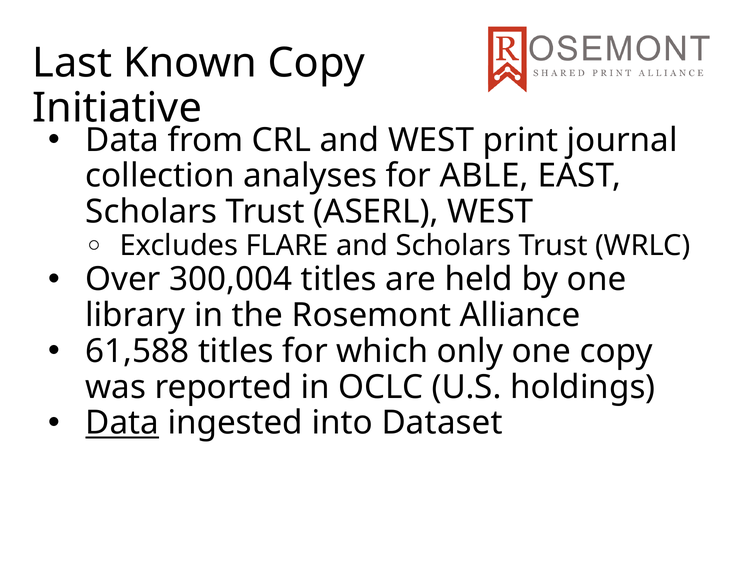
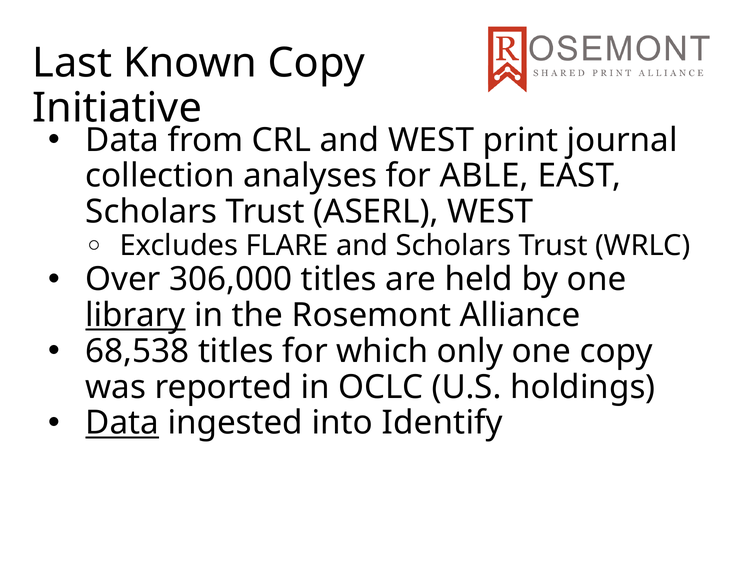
300,004: 300,004 -> 306,000 (231, 279)
library underline: none -> present (135, 315)
61,588: 61,588 -> 68,538 (137, 351)
Dataset: Dataset -> Identify (442, 423)
